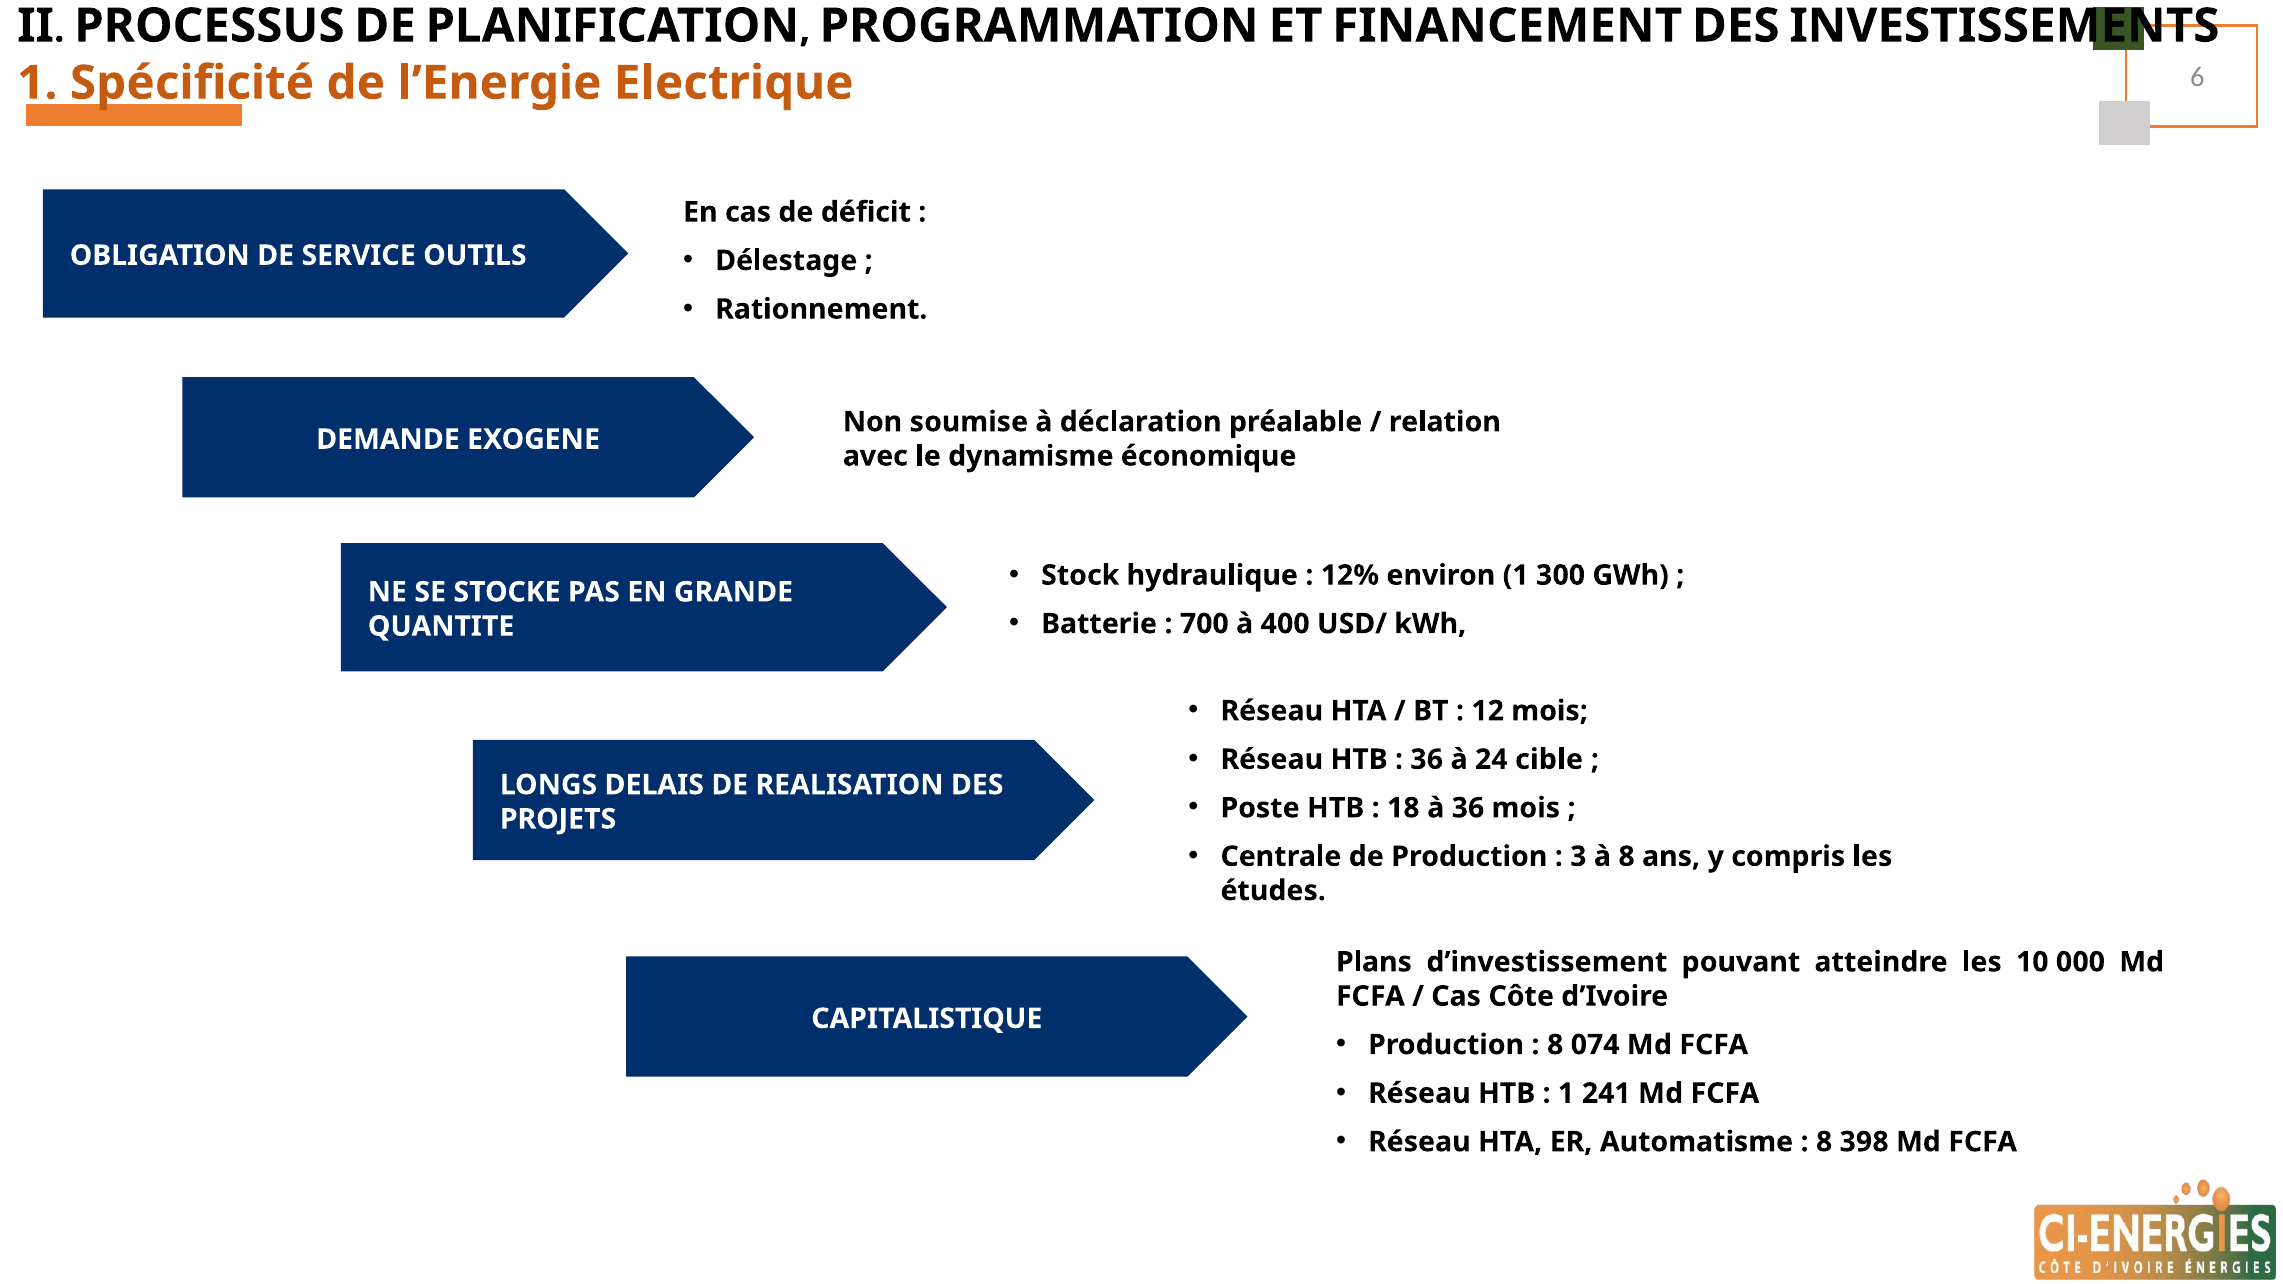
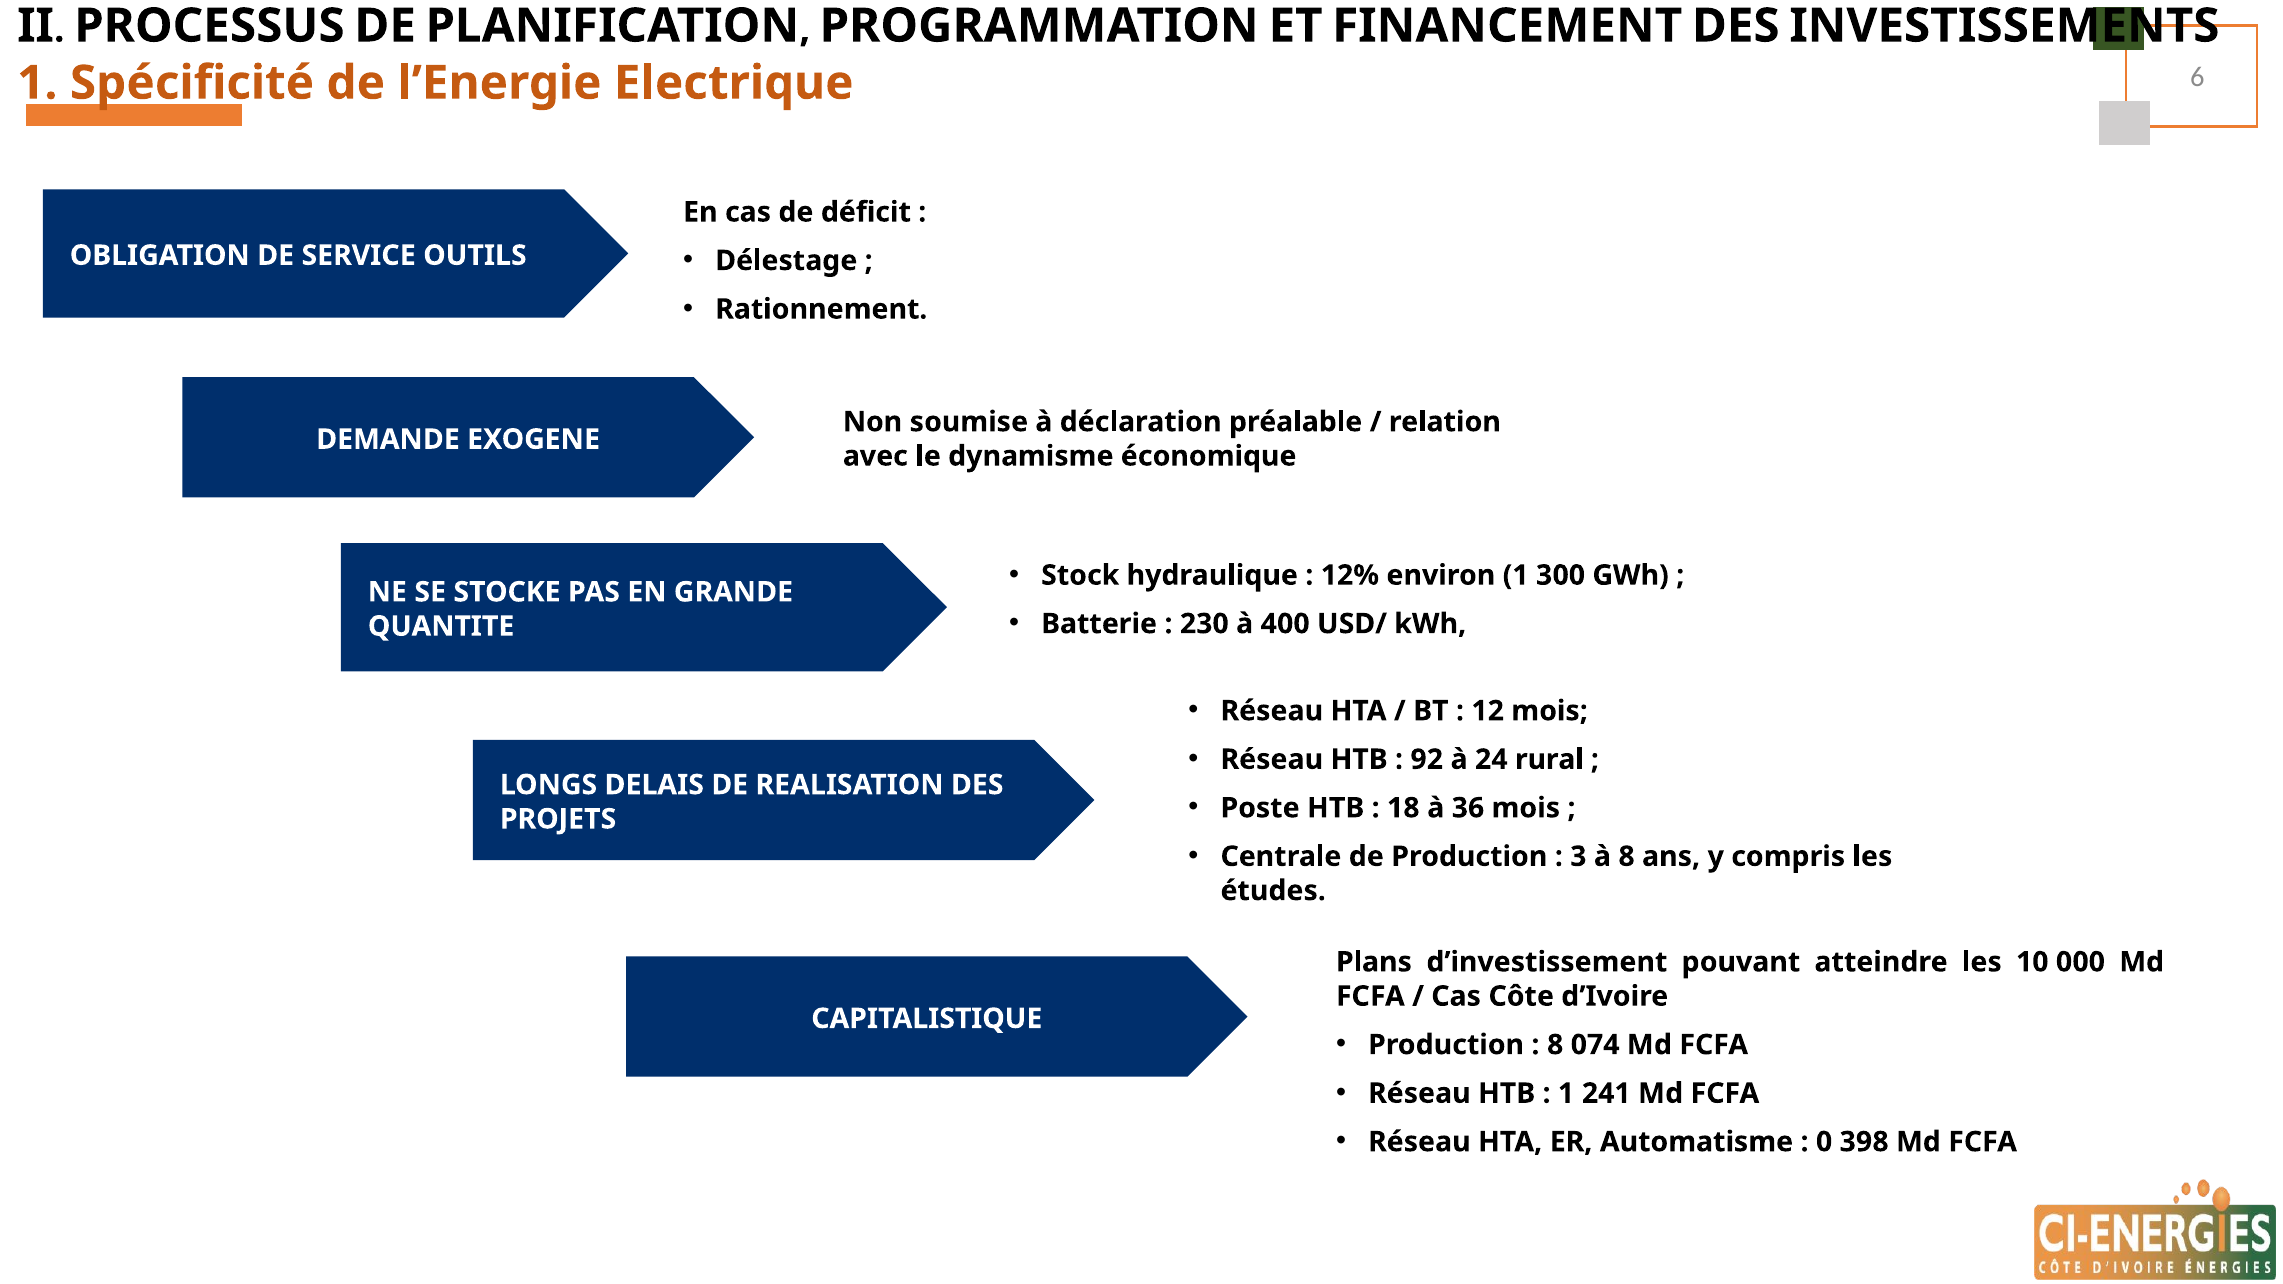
700: 700 -> 230 (1204, 624)
36: 36 -> 92 (1427, 760)
cible: cible -> rural (1549, 760)
8: 8 -> 0 (1824, 1142)
